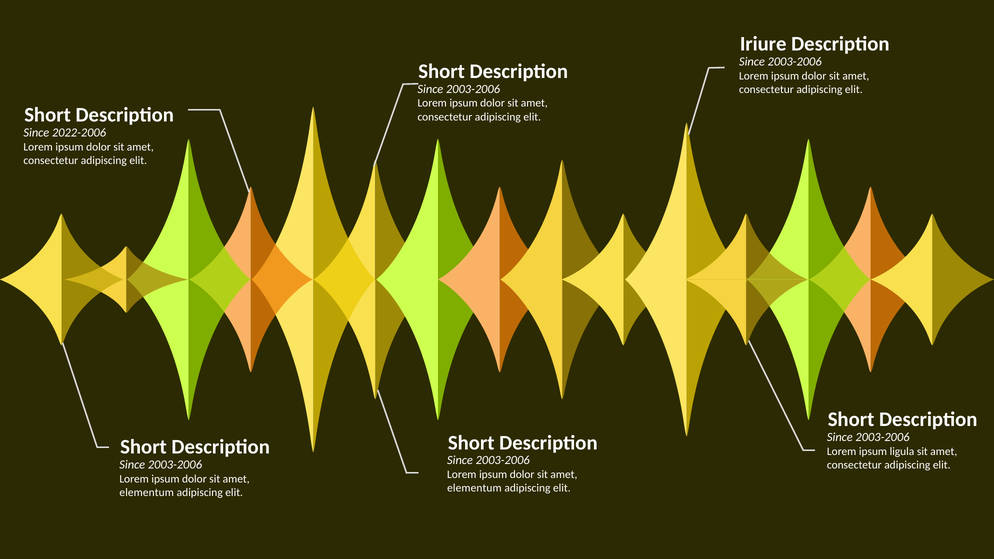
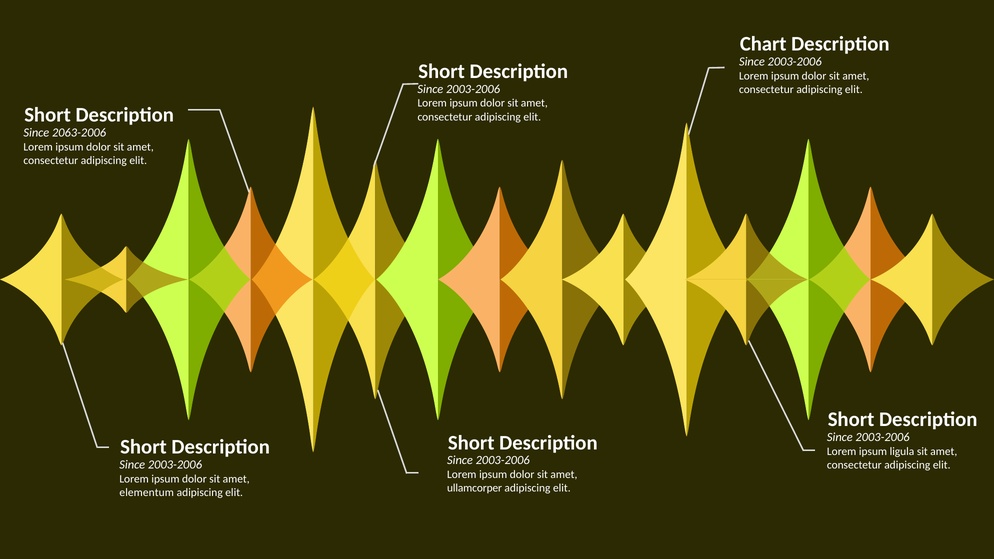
Iriure: Iriure -> Chart (763, 44)
2022-2006: 2022-2006 -> 2063-2006 (79, 133)
elementum: elementum -> ullamcorper (475, 488)
